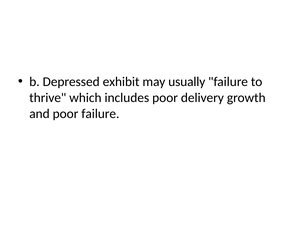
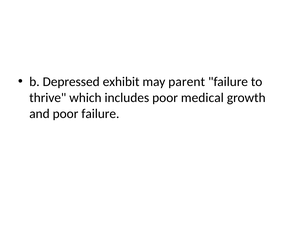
usually: usually -> parent (187, 82)
delivery: delivery -> medical (202, 98)
